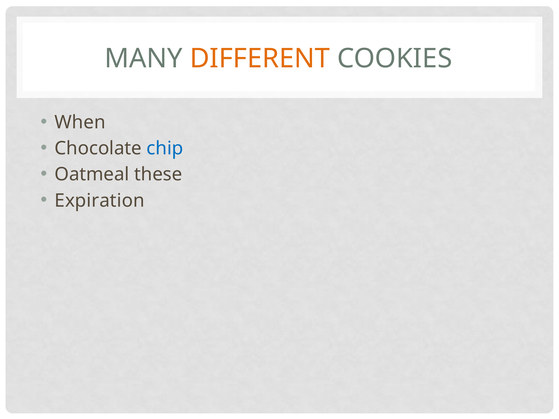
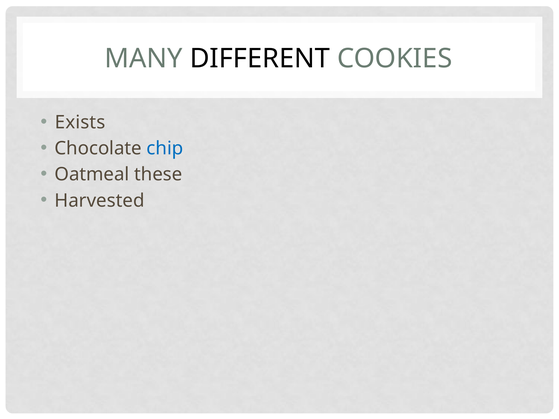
DIFFERENT colour: orange -> black (260, 59)
When: When -> Exists (80, 122)
Expiration: Expiration -> Harvested (100, 201)
